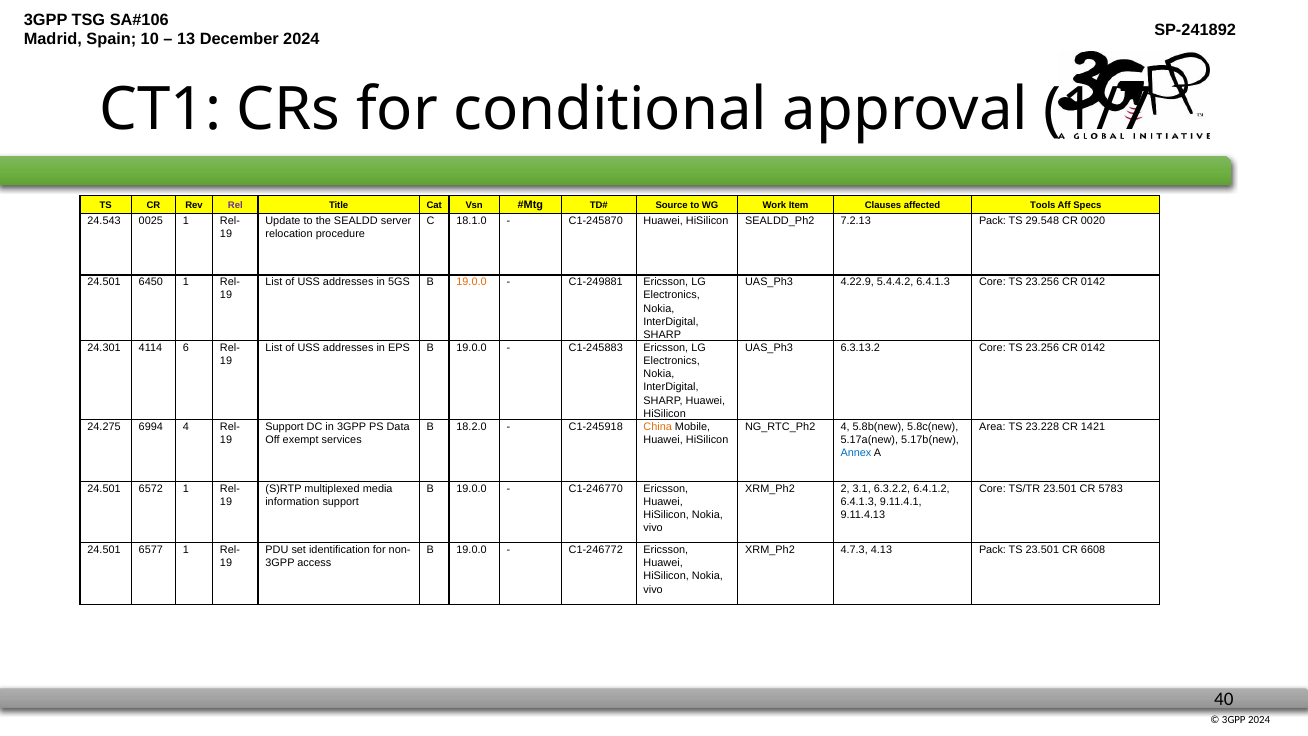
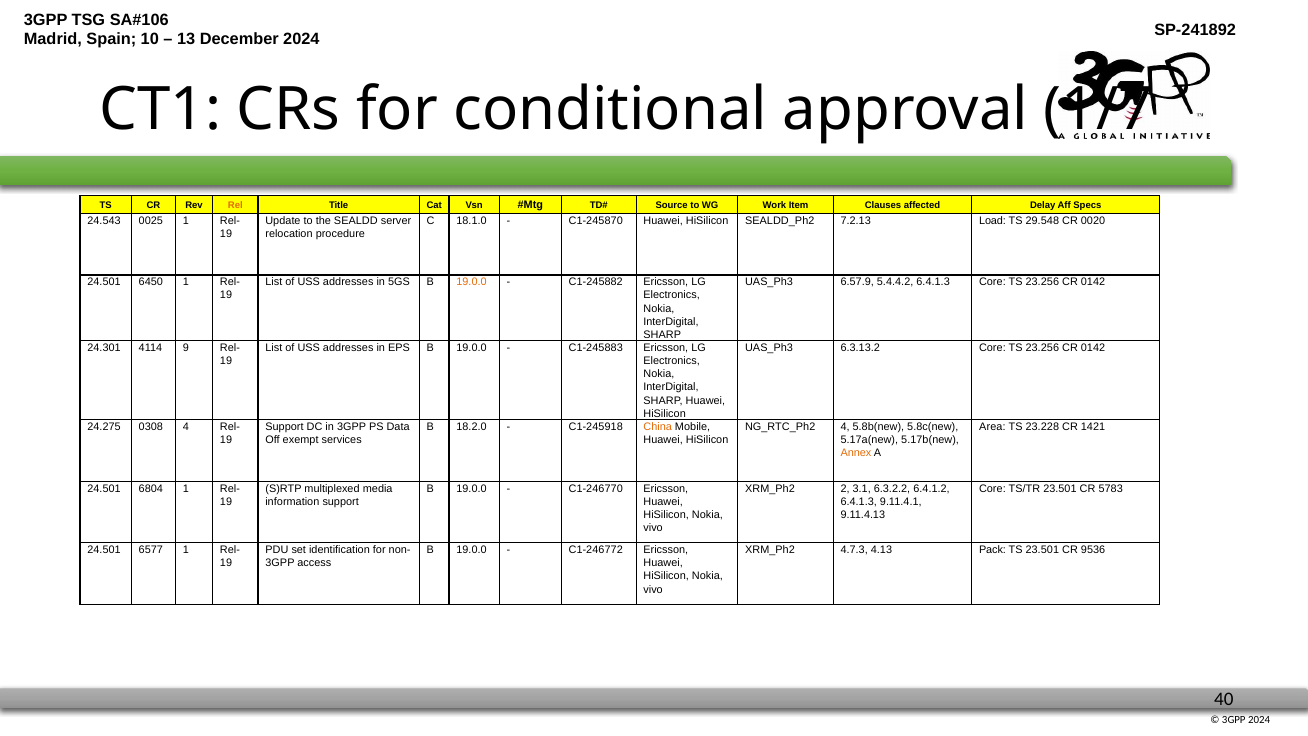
Rel colour: purple -> orange (235, 205)
Tools: Tools -> Delay (1043, 205)
7.2.13 Pack: Pack -> Load (993, 221)
C1-249881: C1-249881 -> C1-245882 (596, 282)
4.22.9: 4.22.9 -> 6.57.9 (857, 282)
6: 6 -> 9 (186, 348)
6994: 6994 -> 0308 (151, 427)
Annex colour: blue -> orange (856, 453)
6572: 6572 -> 6804 (151, 488)
6608: 6608 -> 9536 (1093, 550)
